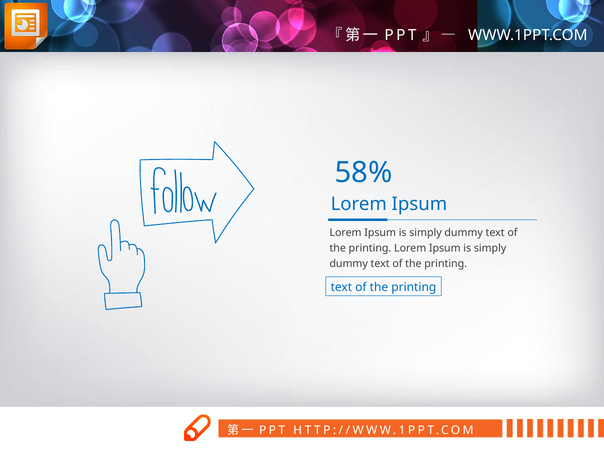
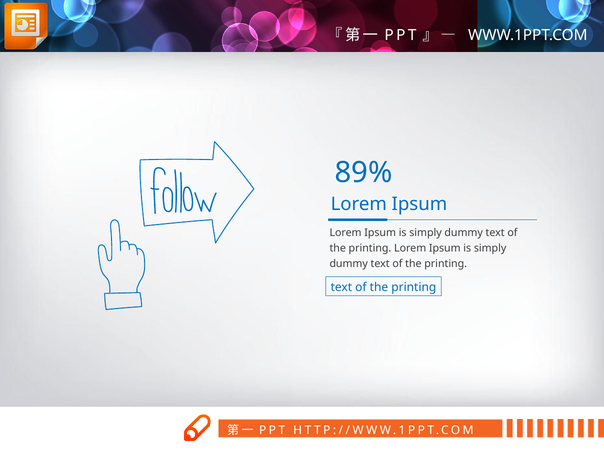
58%: 58% -> 89% (364, 173)
